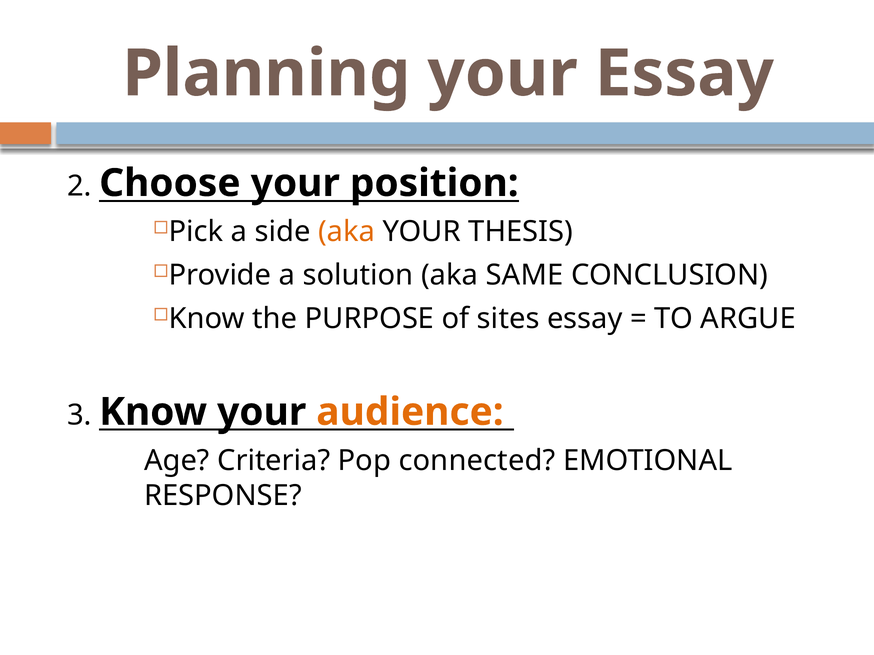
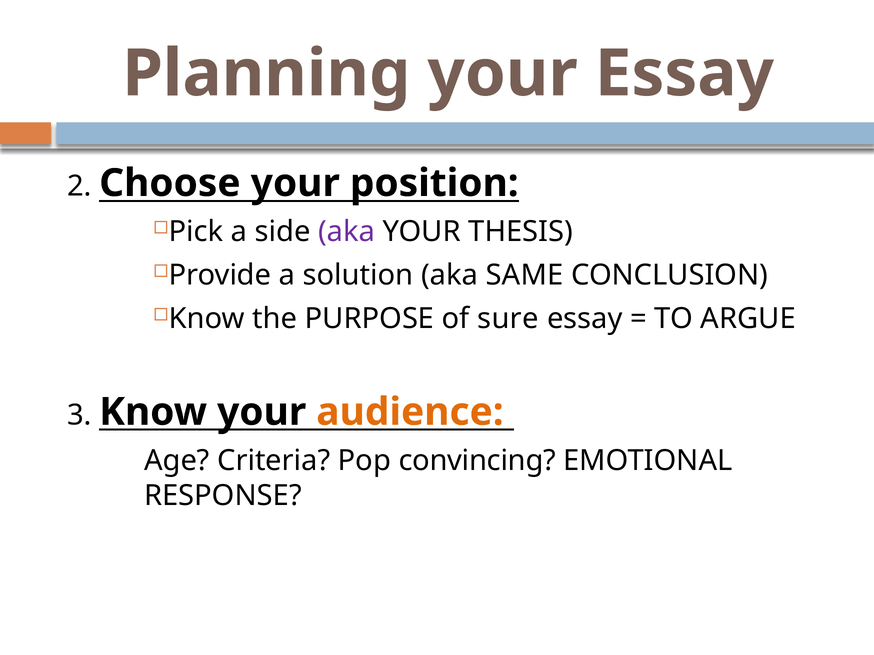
aka colour: orange -> purple (347, 232)
sites: sites -> sure (508, 319)
connected: connected -> convincing (477, 461)
